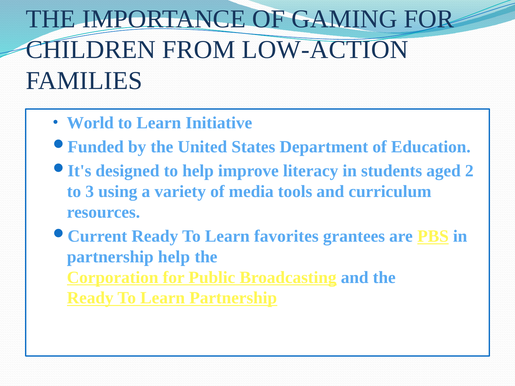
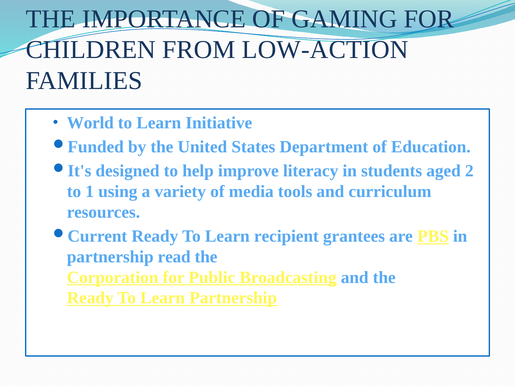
3: 3 -> 1 (90, 192)
favorites: favorites -> recipient (286, 236)
partnership help: help -> read (174, 257)
